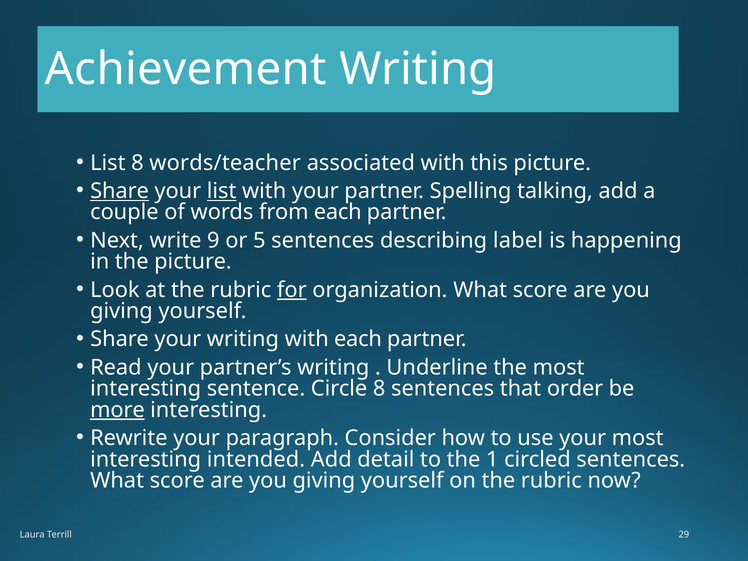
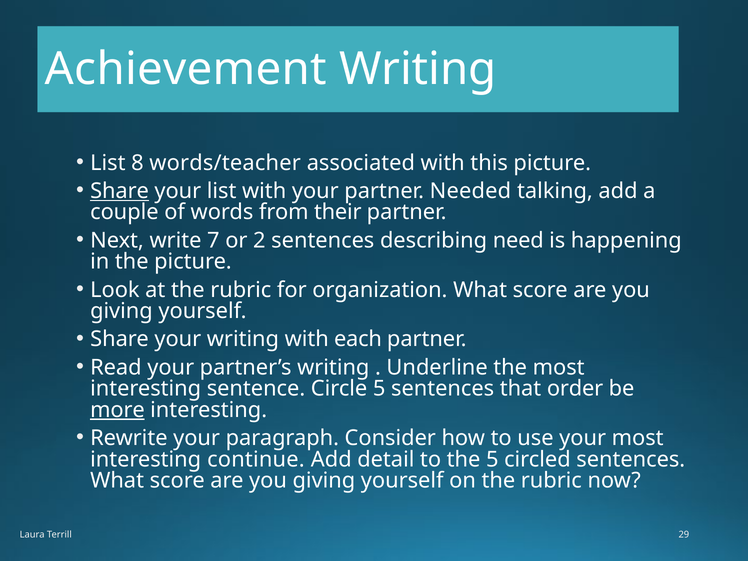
list underline: present -> none (222, 191)
Spelling: Spelling -> Needed (470, 191)
from each: each -> their (338, 212)
9: 9 -> 7 (213, 240)
5: 5 -> 2 (259, 240)
label: label -> need (518, 240)
for underline: present -> none (292, 290)
Circle 8: 8 -> 5 (379, 389)
intended: intended -> continue (256, 459)
the 1: 1 -> 5 (492, 459)
